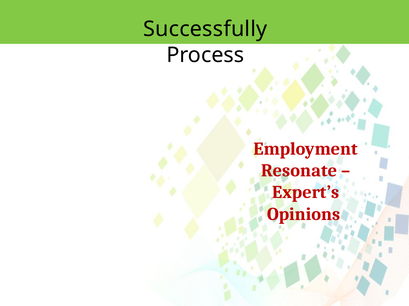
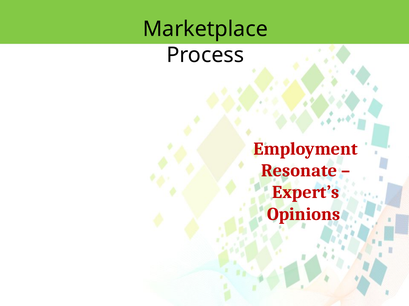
Successfully: Successfully -> Marketplace (205, 29)
